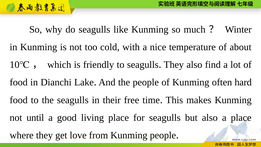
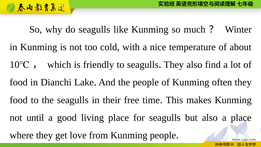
often hard: hard -> they (243, 82)
